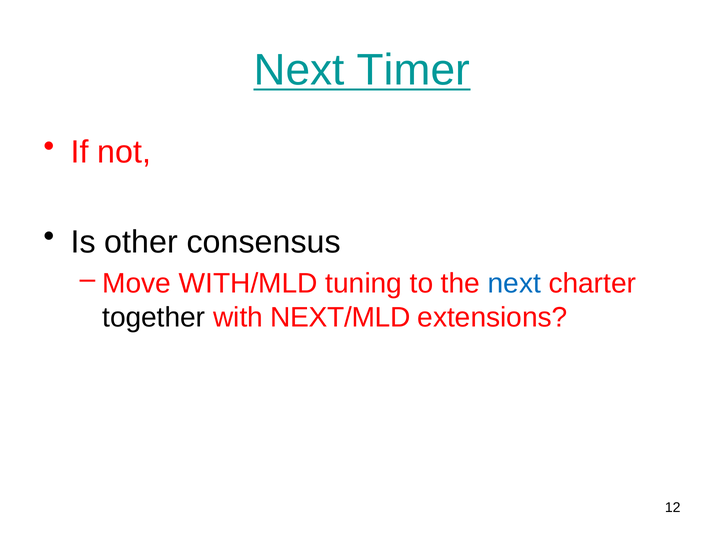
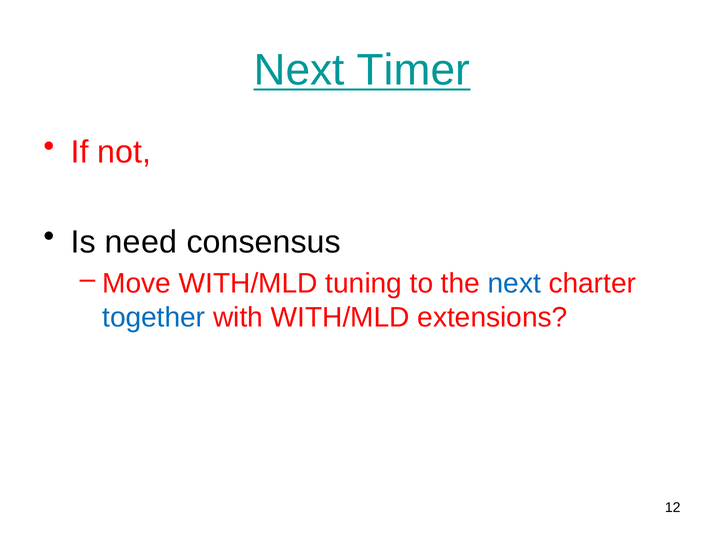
other: other -> need (141, 242)
together colour: black -> blue (154, 317)
with NEXT/MLD: NEXT/MLD -> WITH/MLD (340, 317)
